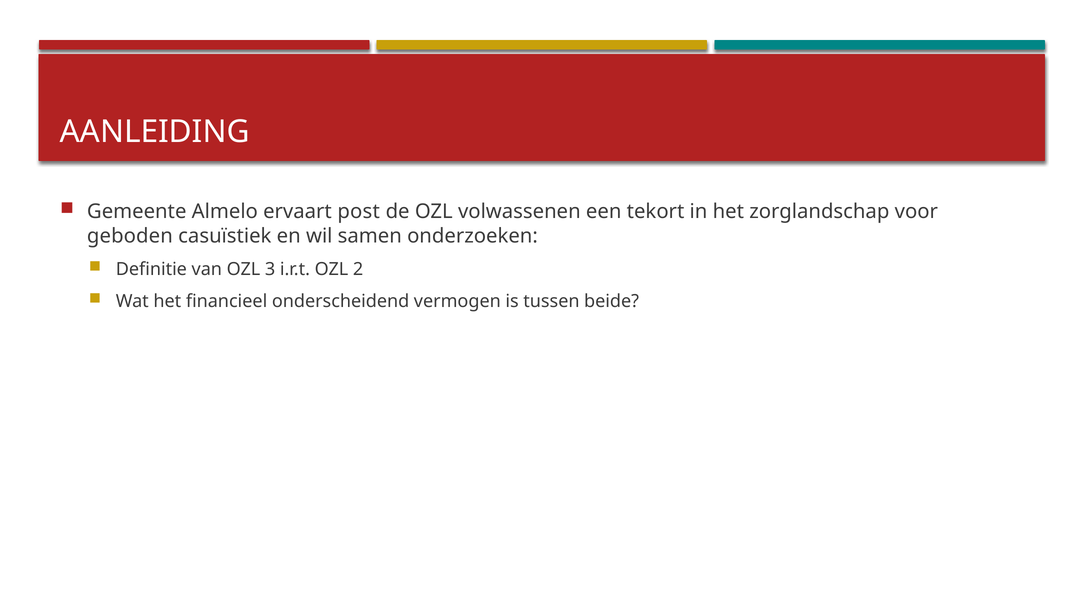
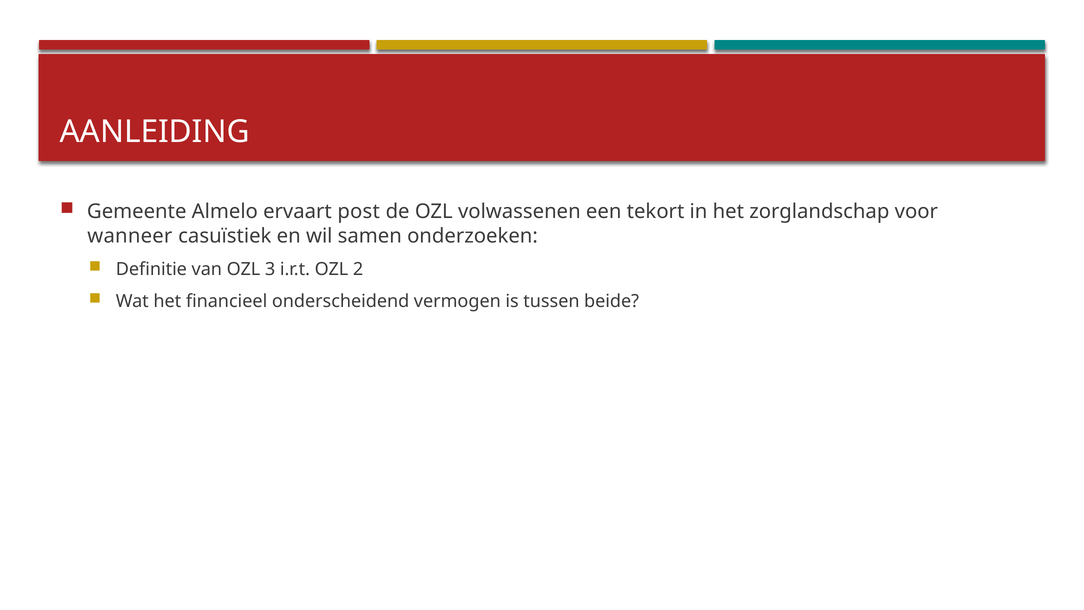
geboden: geboden -> wanneer (130, 236)
